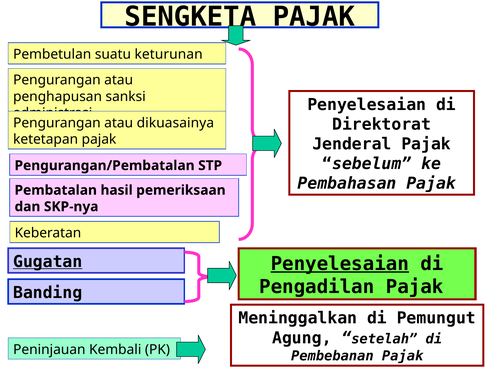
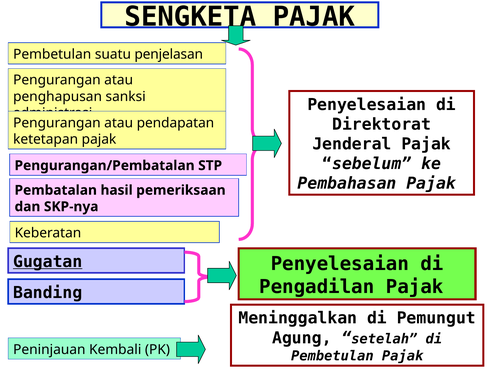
keturunan: keturunan -> penjelasan (169, 54)
dikuasainya: dikuasainya -> pendapatan (175, 123)
Penyelesaian underline: present -> none (340, 264)
Pembebanan: Pembebanan -> Pembetulan (332, 356)
